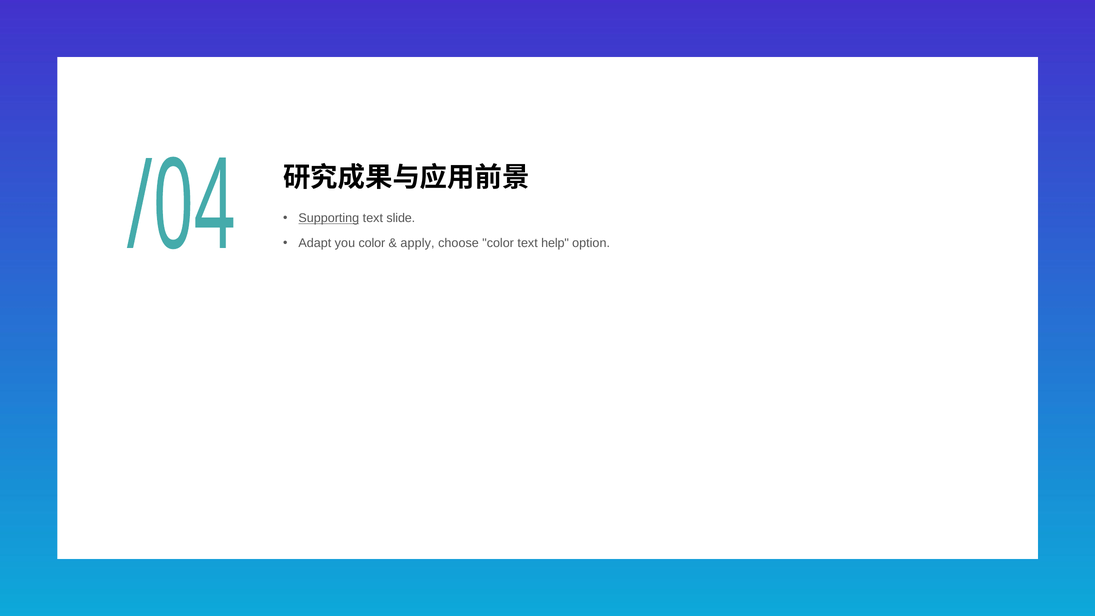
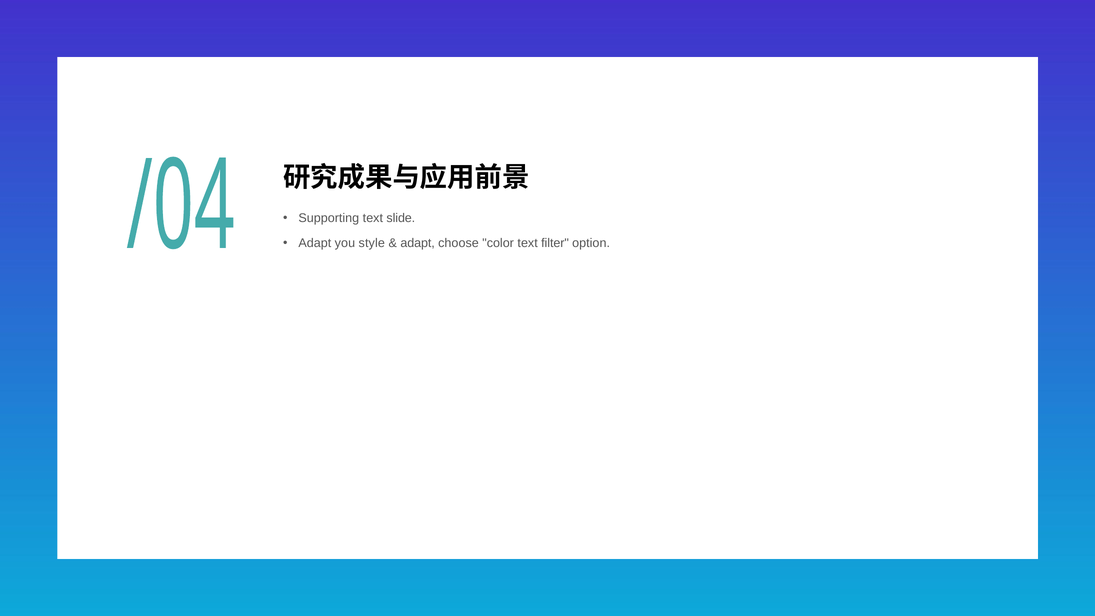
Supporting underline: present -> none (329, 218)
you color: color -> style (372, 243)
apply: apply -> adapt (418, 243)
help: help -> filter (555, 243)
